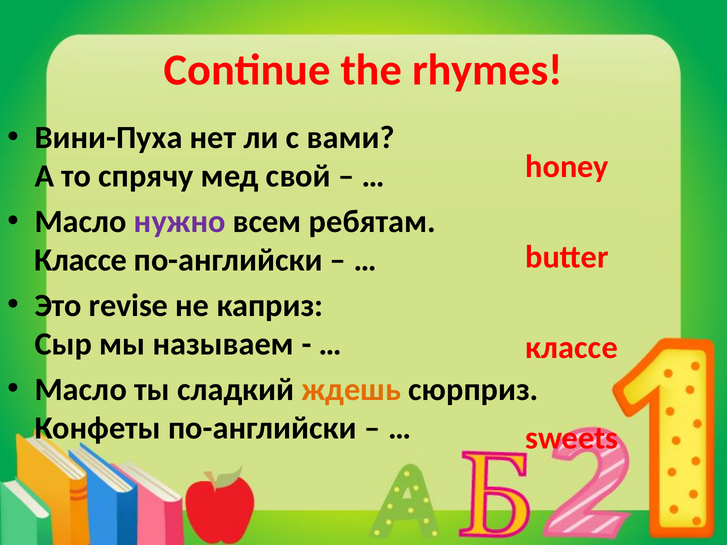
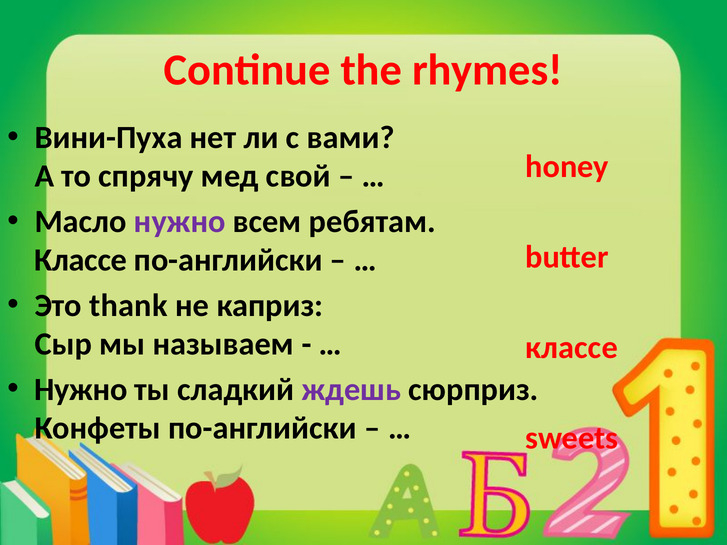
revise: revise -> thank (128, 306)
Масло: Масло -> Нужно (81, 390)
ждешь colour: orange -> purple (351, 390)
